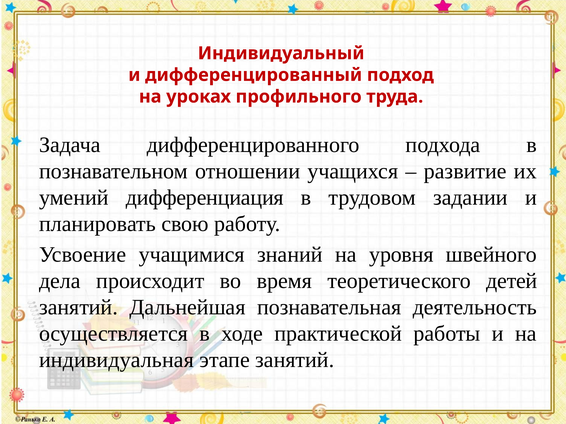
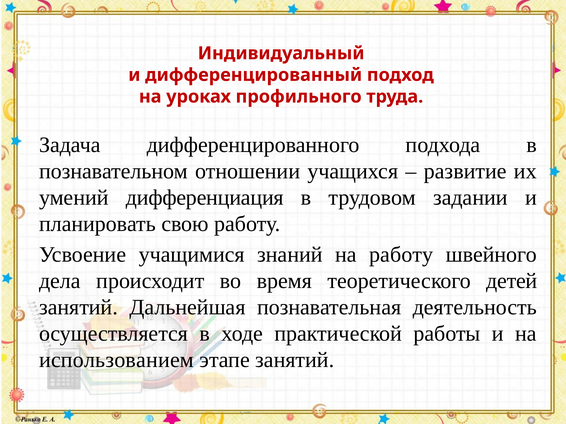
на уровня: уровня -> работу (401, 255)
индивидуальная: индивидуальная -> использованием (116, 360)
